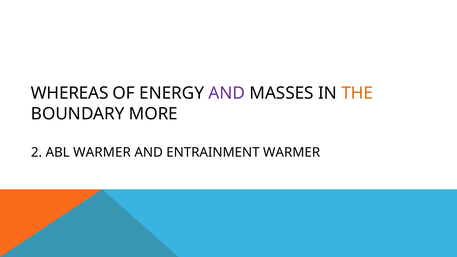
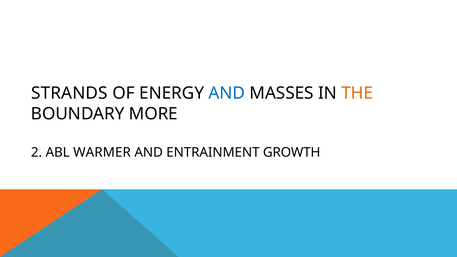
WHEREAS: WHEREAS -> STRANDS (69, 93)
AND colour: purple -> blue (227, 93)
ENTRAINMENT WARMER: WARMER -> GROWTH (292, 152)
